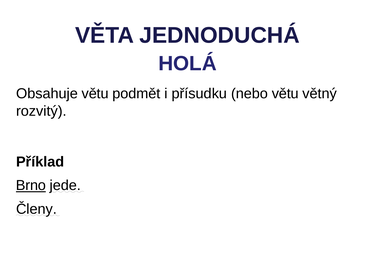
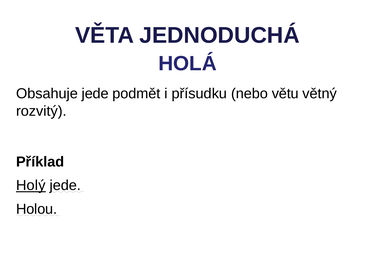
Obsahuje větu: větu -> jede (95, 94)
Brno: Brno -> Holý (31, 185)
Členy: Členy -> Holou (37, 209)
